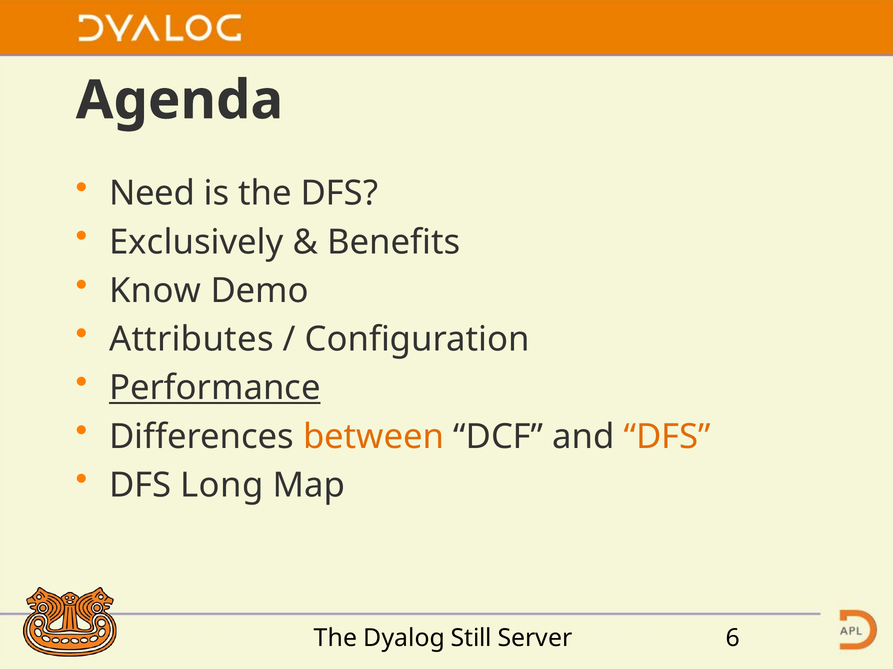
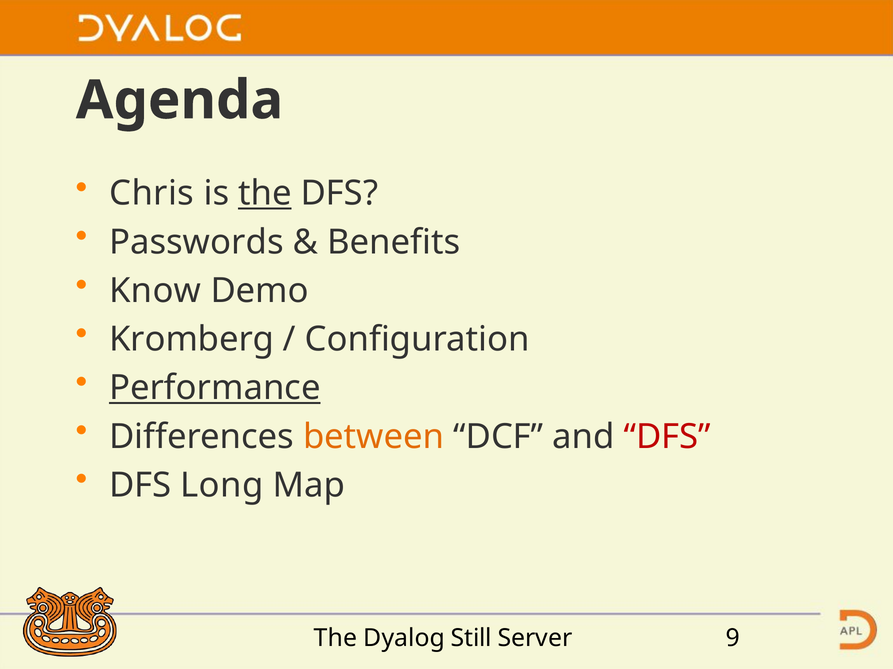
Need: Need -> Chris (152, 194)
the underline: none -> present (265, 194)
Exclusively: Exclusively -> Passwords (196, 242)
Attributes: Attributes -> Kromberg (192, 340)
DFS colour: orange -> red (667, 437)
6: 6 -> 9 (733, 639)
